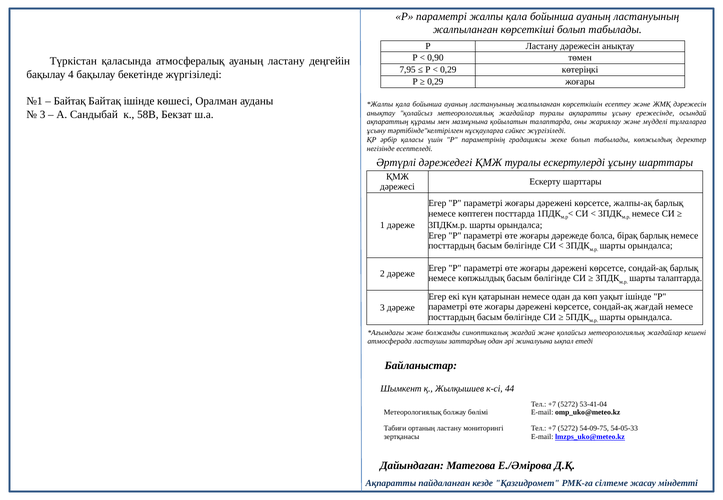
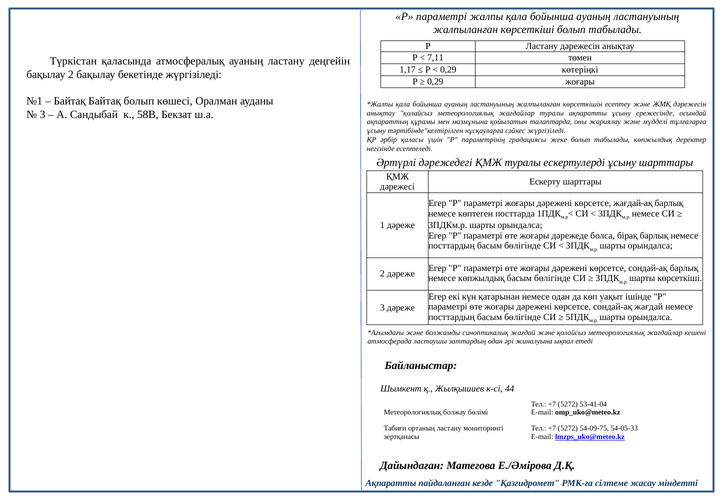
0,90: 0,90 -> 7,11 (435, 58)
7,95: 7,95 -> 1,17 (408, 70)
бақылау 4: 4 -> 2 (71, 75)
Байтақ ішінде: ішінде -> болып (139, 101)
жалпы-ақ: жалпы-ақ -> жағдай-ақ (633, 204)
шарты талаптарда: талаптарда -> көрсеткіші (680, 278)
